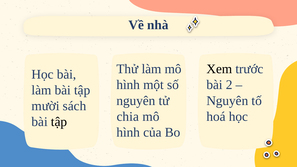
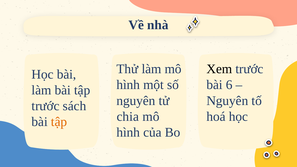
2: 2 -> 6 (229, 85)
mười: mười -> trước (46, 106)
tập colour: black -> orange (59, 122)
